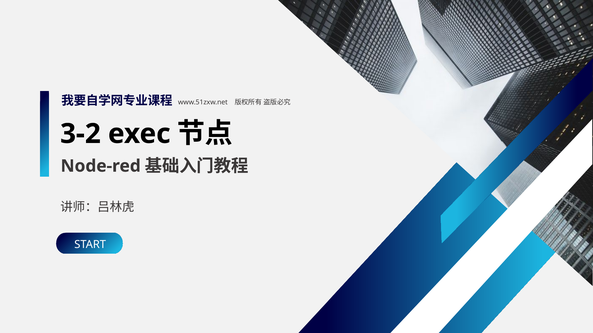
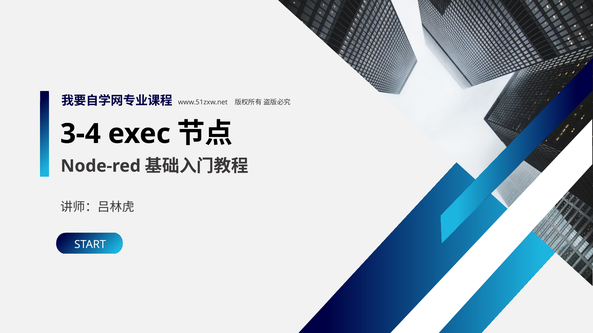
3-2: 3-2 -> 3-4 (80, 134)
